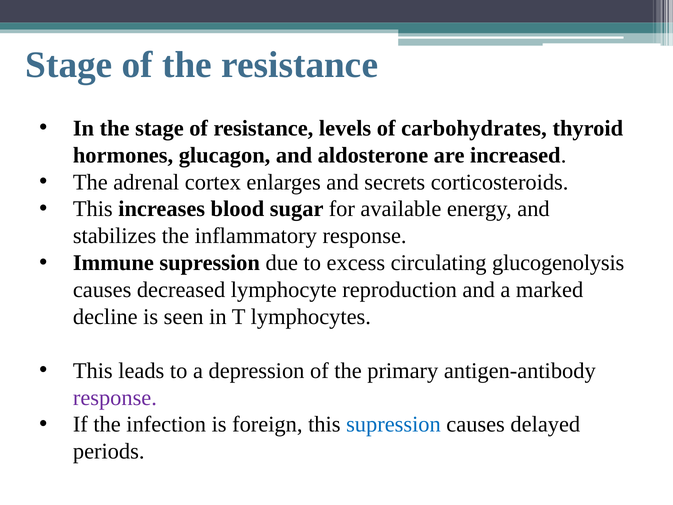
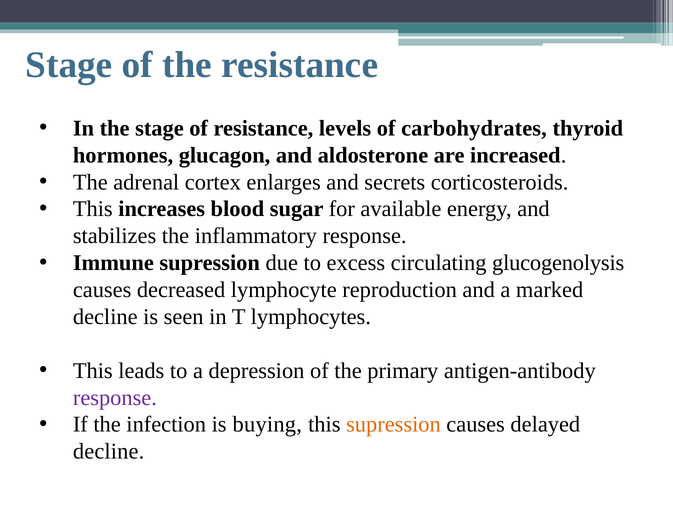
foreign: foreign -> buying (267, 424)
supression colour: blue -> orange (393, 424)
periods: periods -> decline (109, 451)
